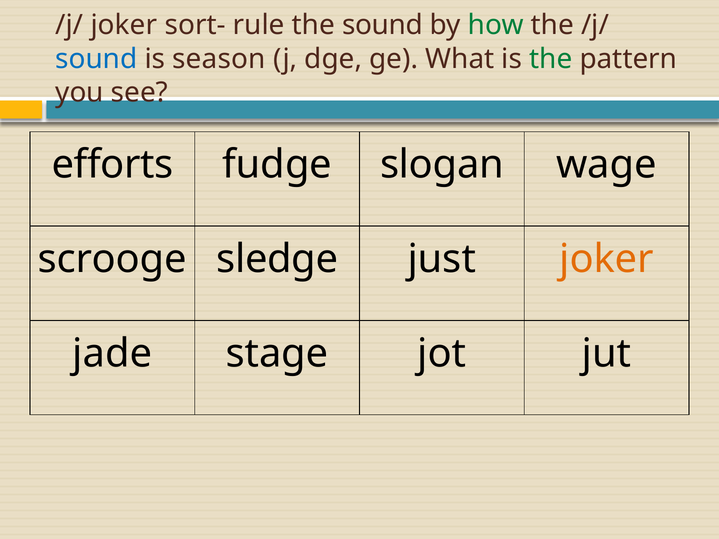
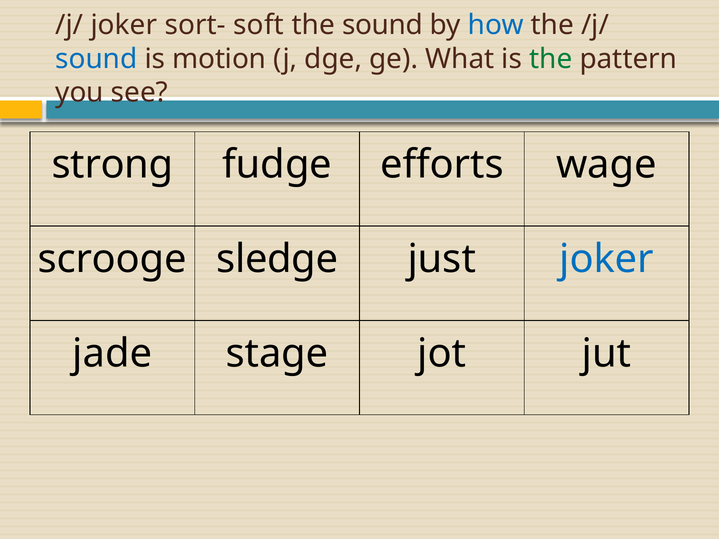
rule: rule -> soft (259, 25)
how colour: green -> blue (496, 25)
season: season -> motion (219, 59)
efforts: efforts -> strong (112, 165)
slogan: slogan -> efforts (442, 165)
joker colour: orange -> blue (607, 259)
